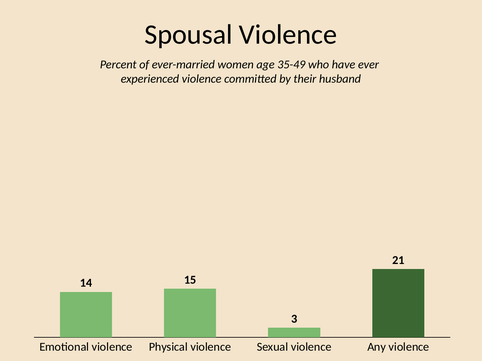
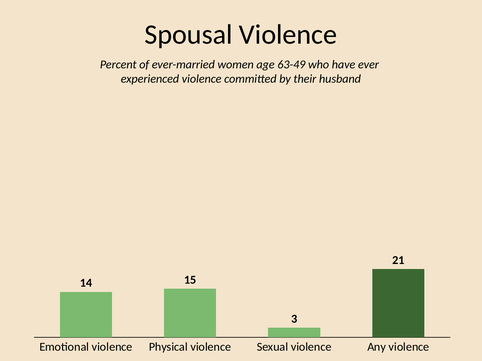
35-49: 35-49 -> 63-49 (291, 65)
